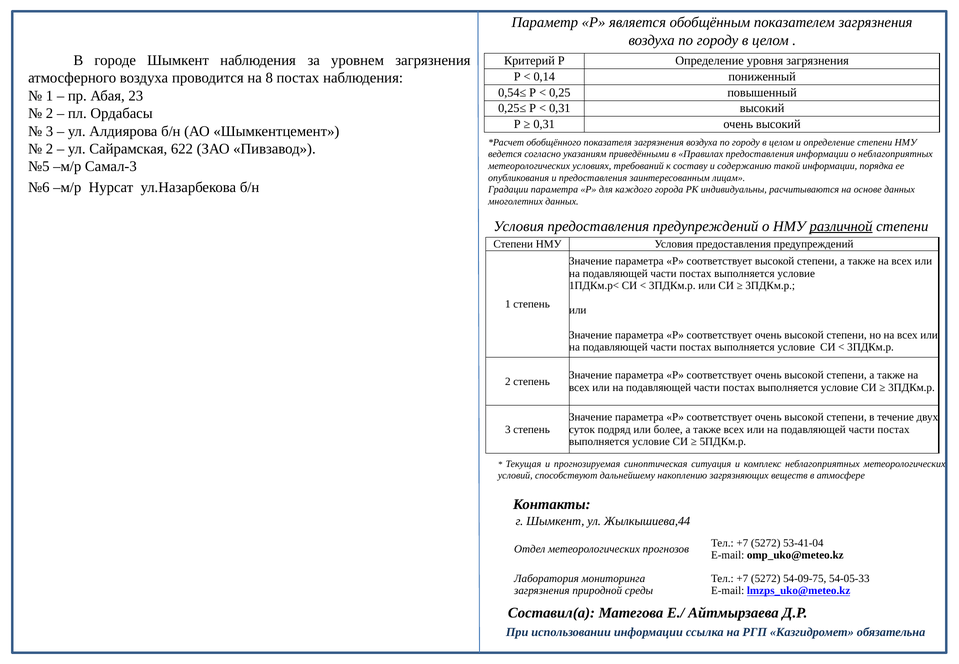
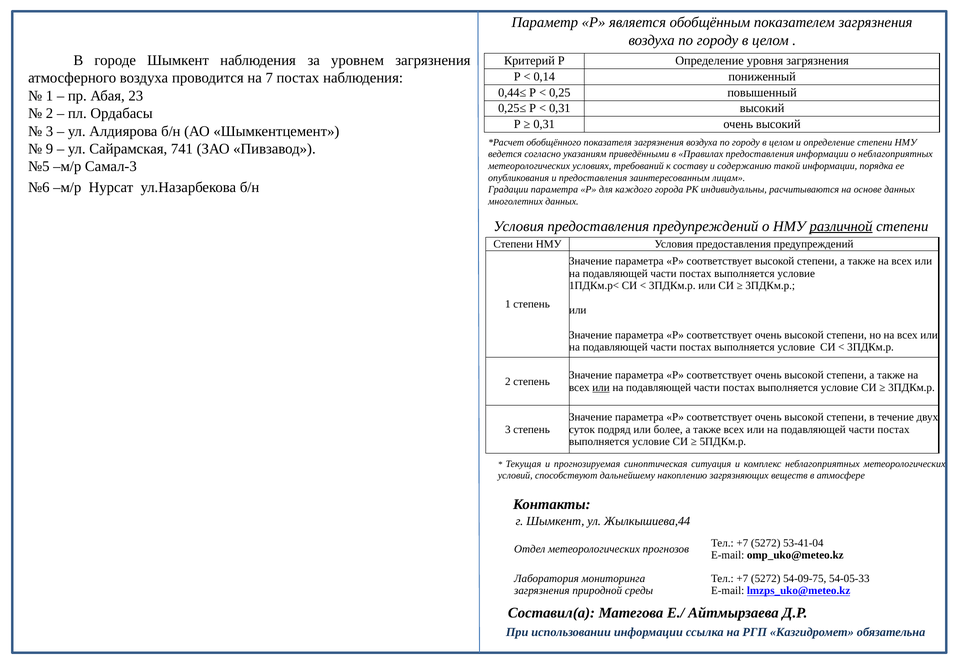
8: 8 -> 7 (269, 78)
0,54≤: 0,54≤ -> 0,44≤ (512, 93)
2: 2 -> 9 (50, 149)
622: 622 -> 741 (182, 149)
или underline: none -> present (601, 388)
